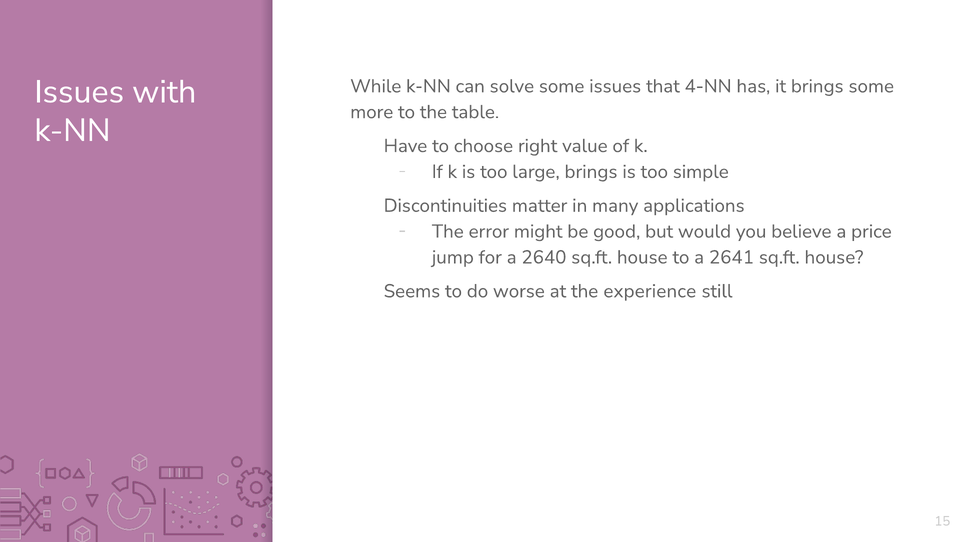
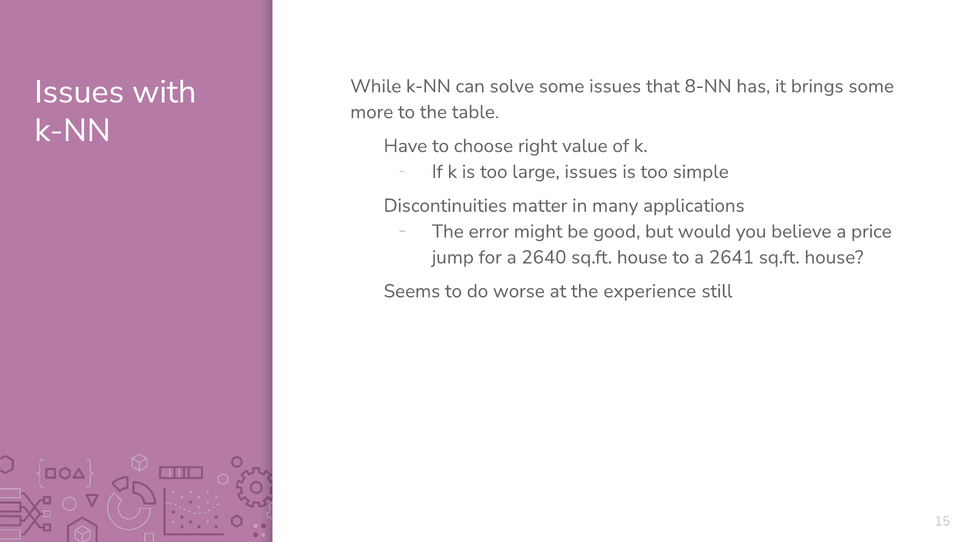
4-NN: 4-NN -> 8-NN (708, 86)
large brings: brings -> issues (591, 172)
